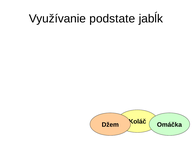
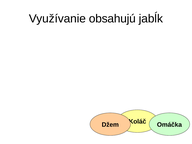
podstate: podstate -> obsahujú (112, 19)
